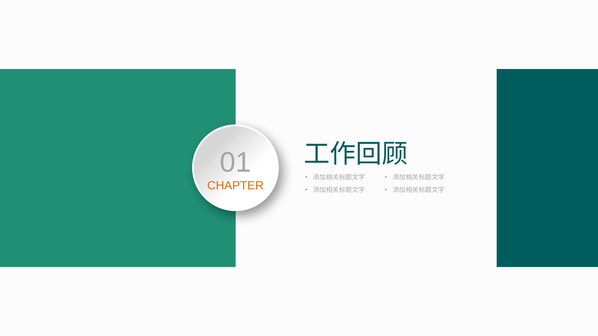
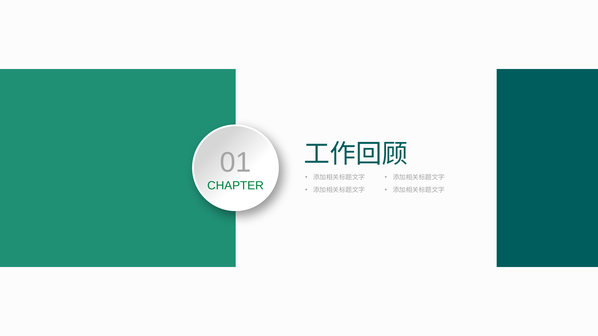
CHAPTER colour: orange -> green (235, 186)
